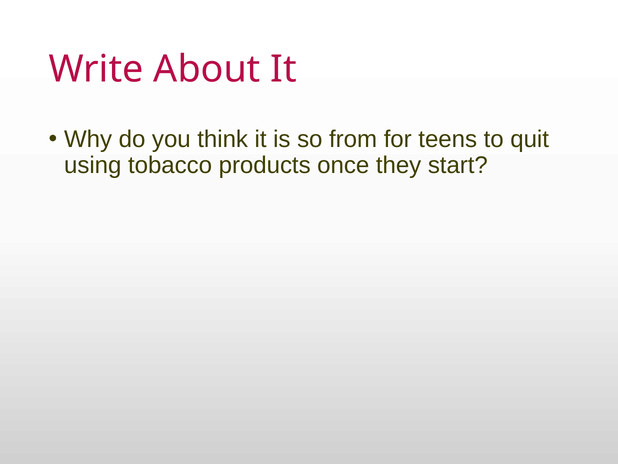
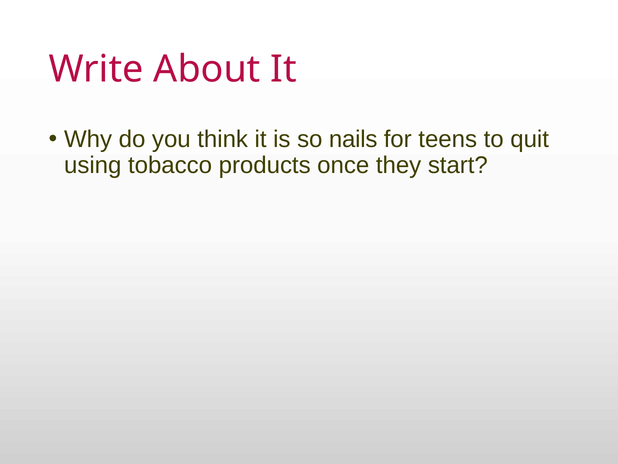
from: from -> nails (353, 139)
